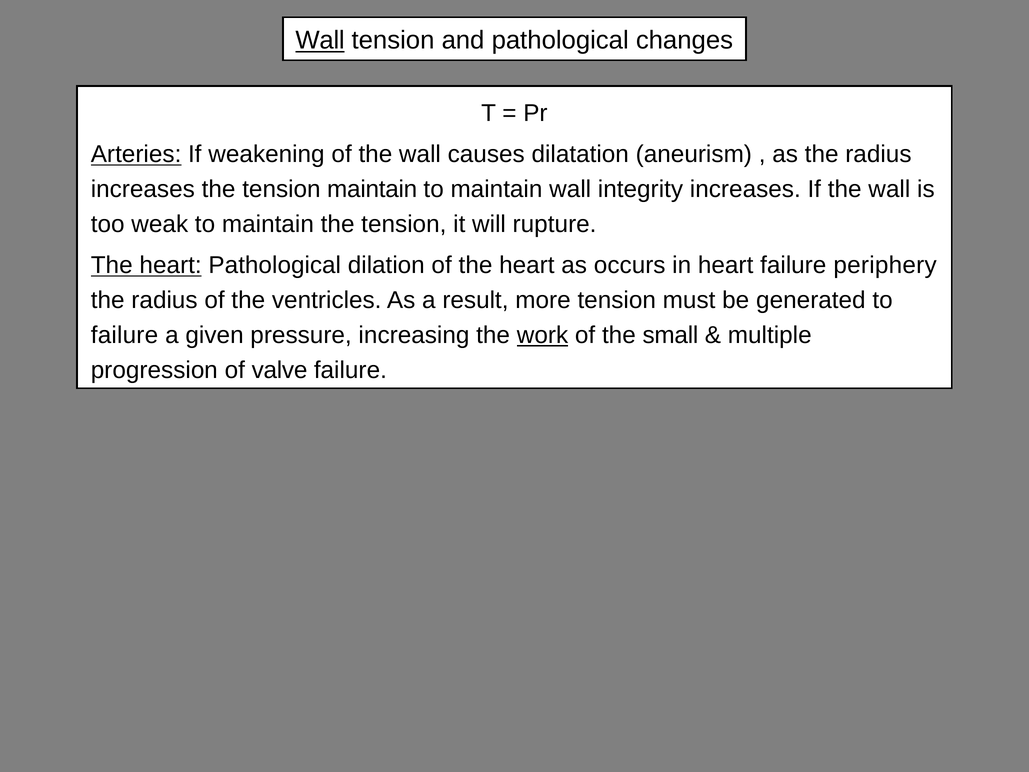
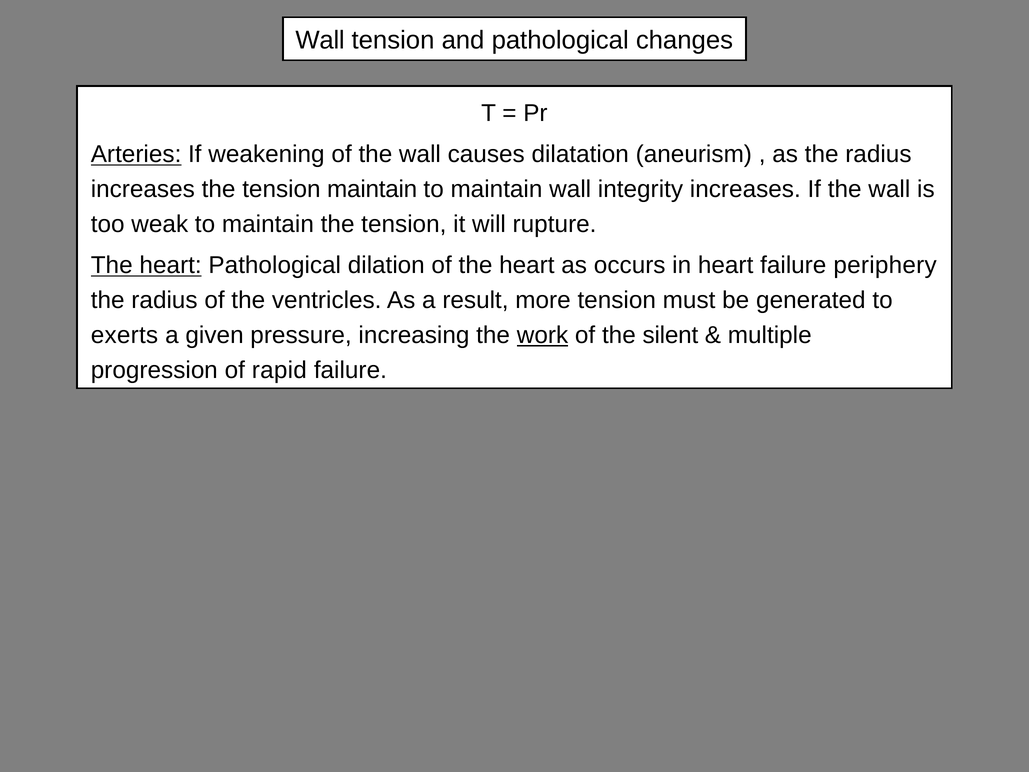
Wall underline: present -> none (320, 40)
failure: failure -> exerts (124, 335)
small: small -> silent (670, 335)
valve: valve -> rapid (279, 370)
